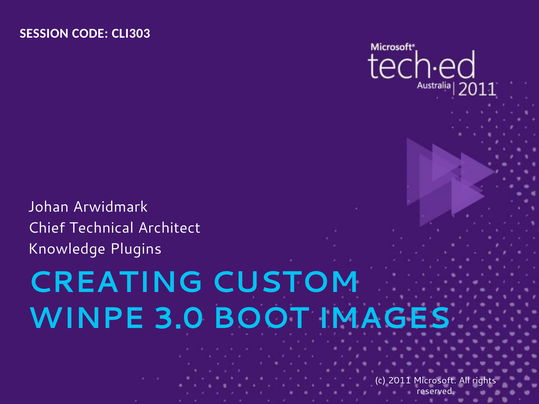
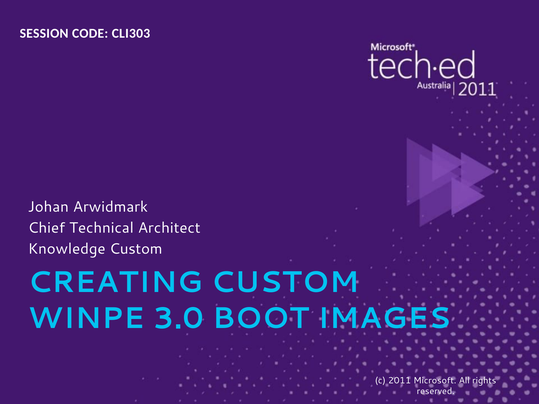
Knowledge Plugins: Plugins -> Custom (136, 249)
